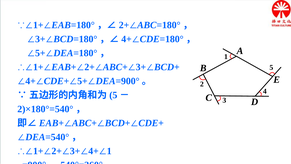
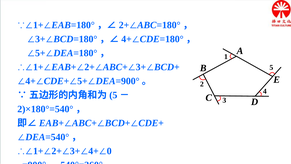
1: 1 -> 0 (109, 151)
